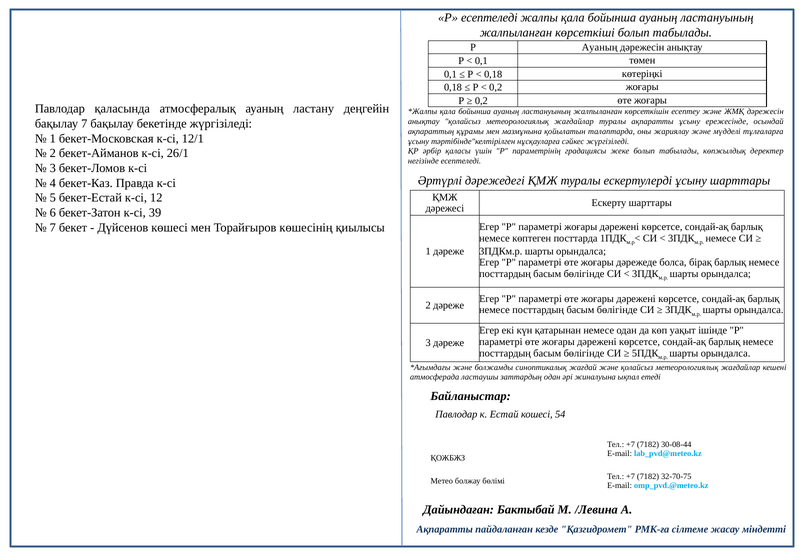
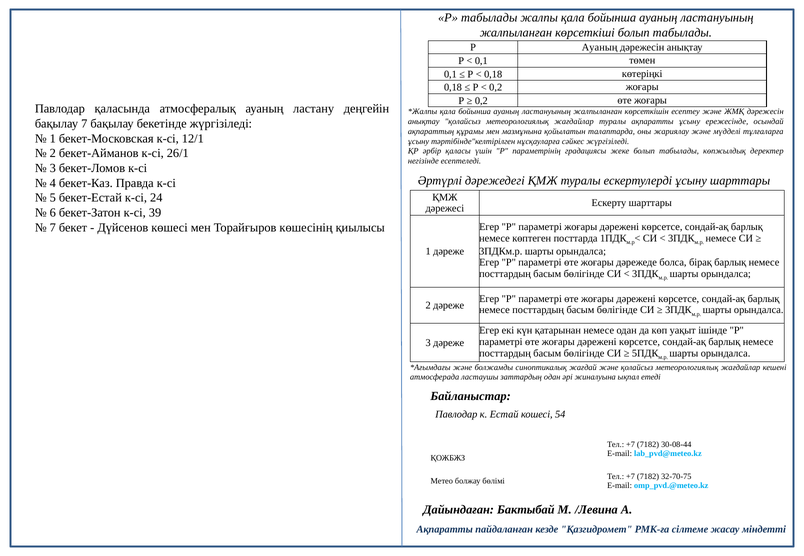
Р есептеледі: есептеледі -> табылады (489, 18)
12: 12 -> 24 (156, 198)
